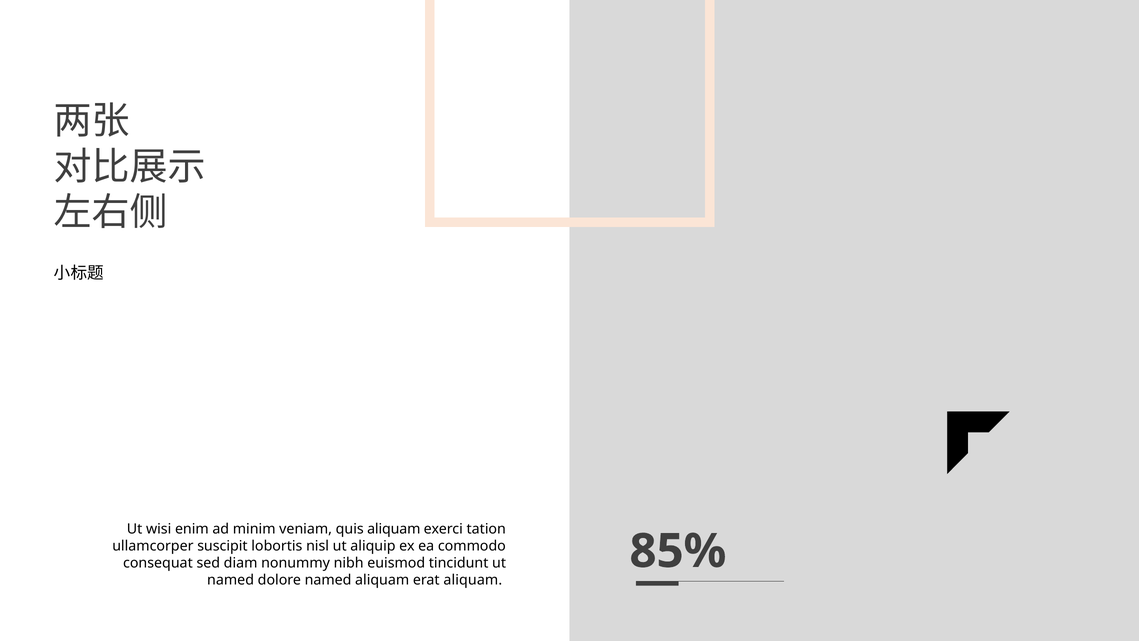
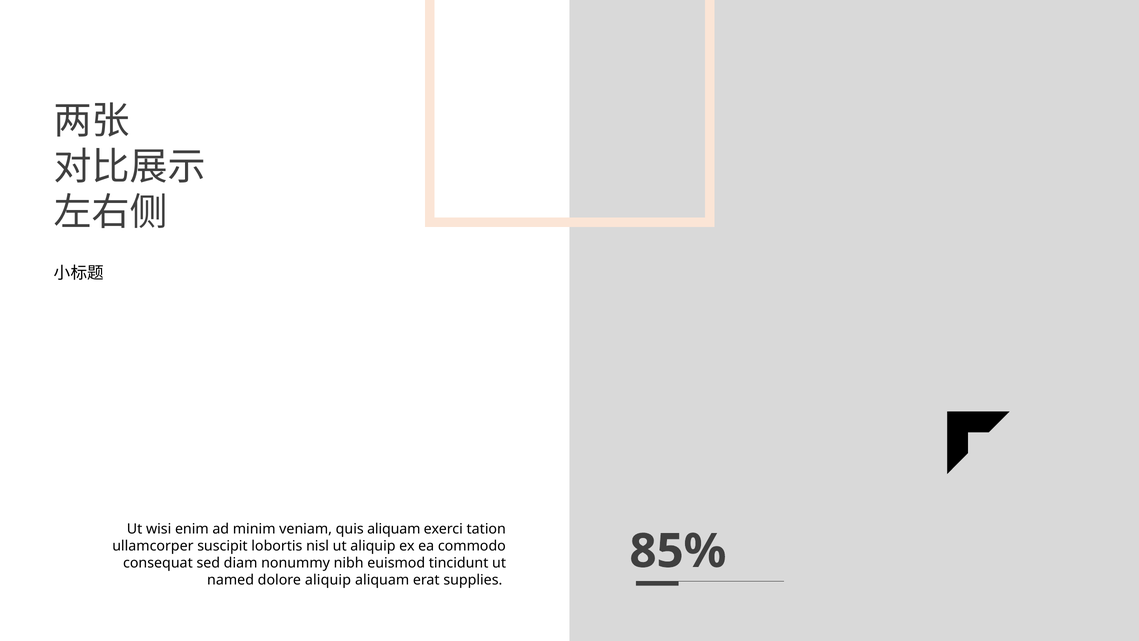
dolore named: named -> aliquip (328, 580)
erat aliquam: aliquam -> supplies (473, 580)
